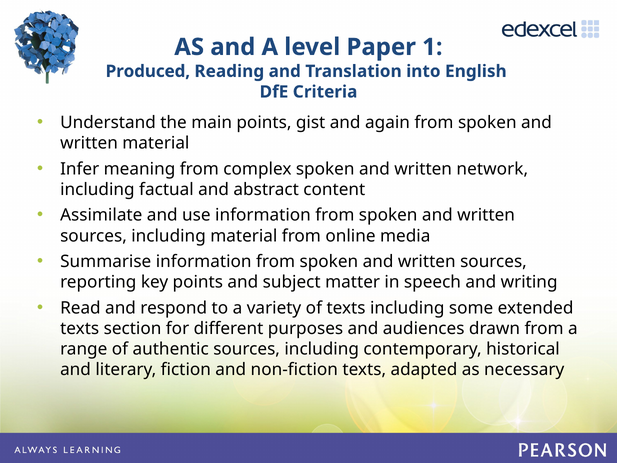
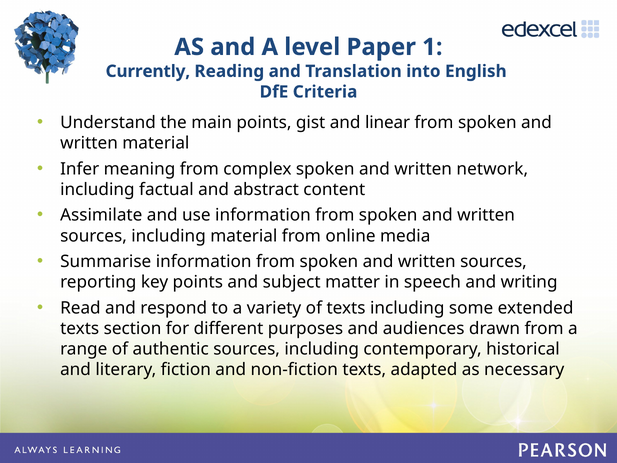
Produced: Produced -> Currently (148, 71)
again: again -> linear (388, 123)
